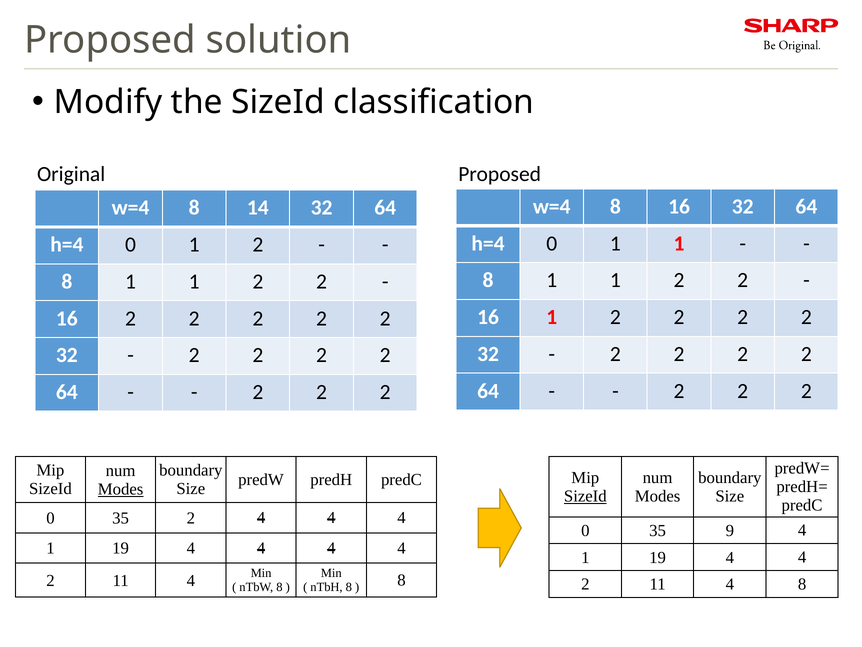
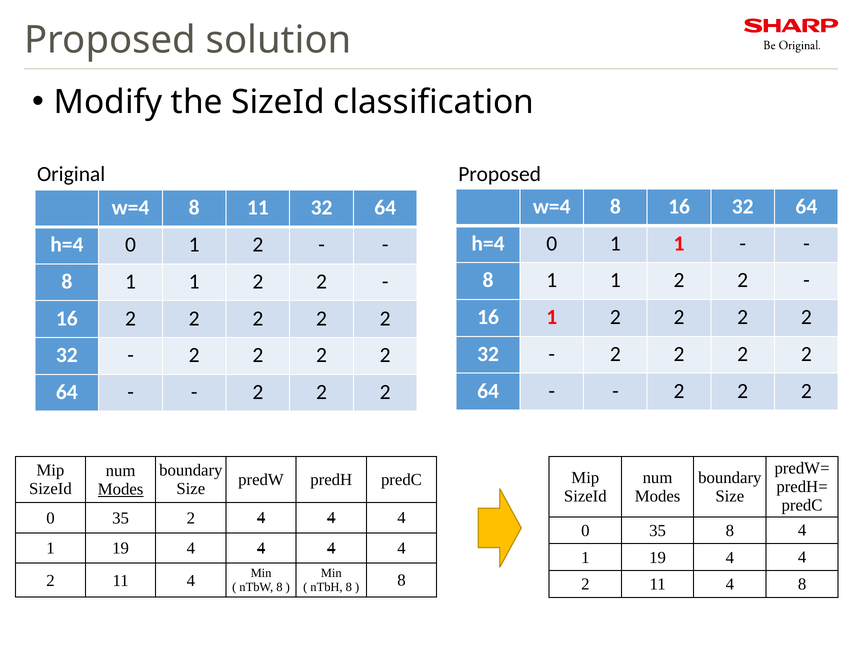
8 14: 14 -> 11 (258, 208)
SizeId underline: present -> none (585, 496)
35 9: 9 -> 8 (730, 530)
